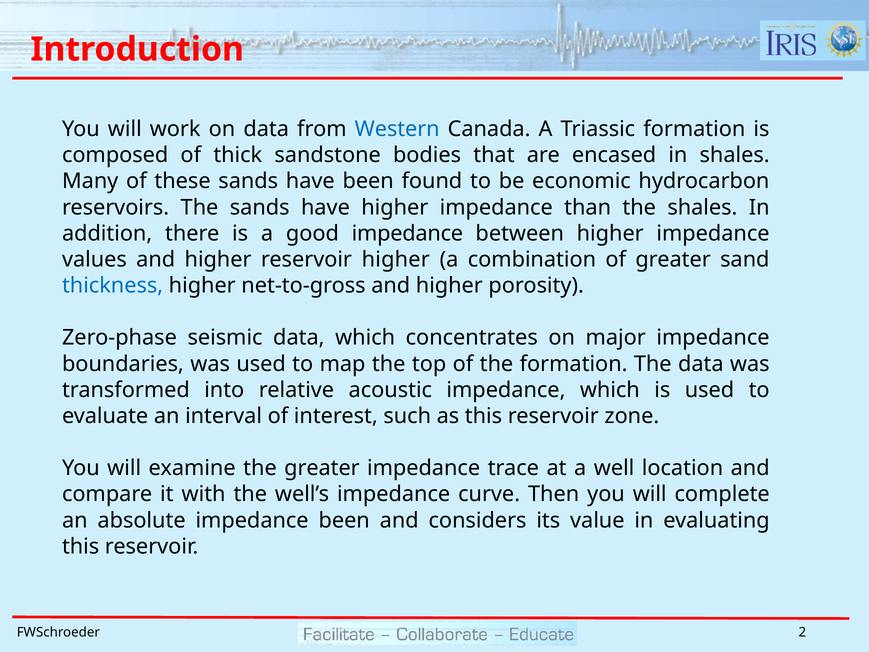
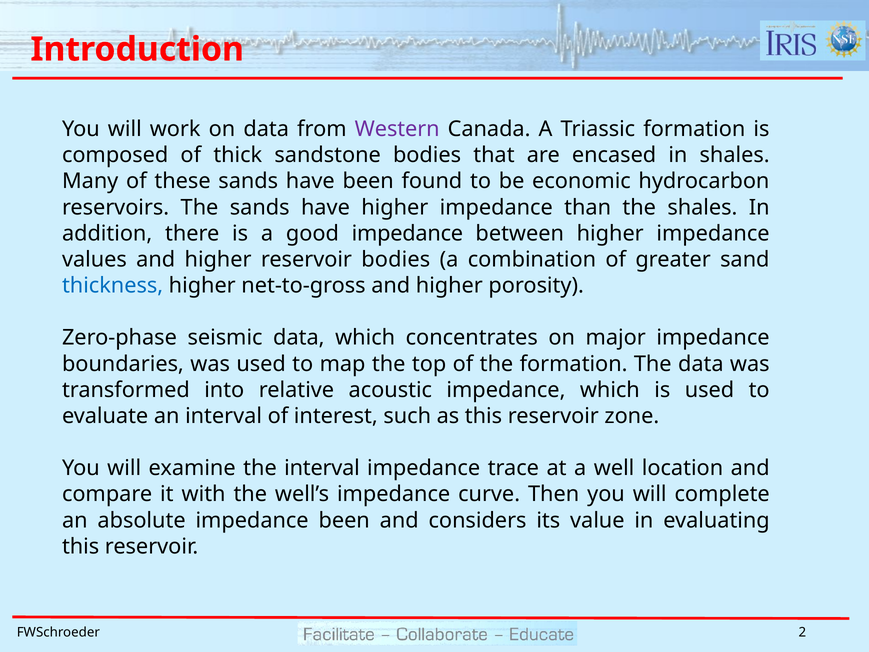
Western colour: blue -> purple (397, 129)
reservoir higher: higher -> bodies (396, 259)
the greater: greater -> interval (322, 468)
